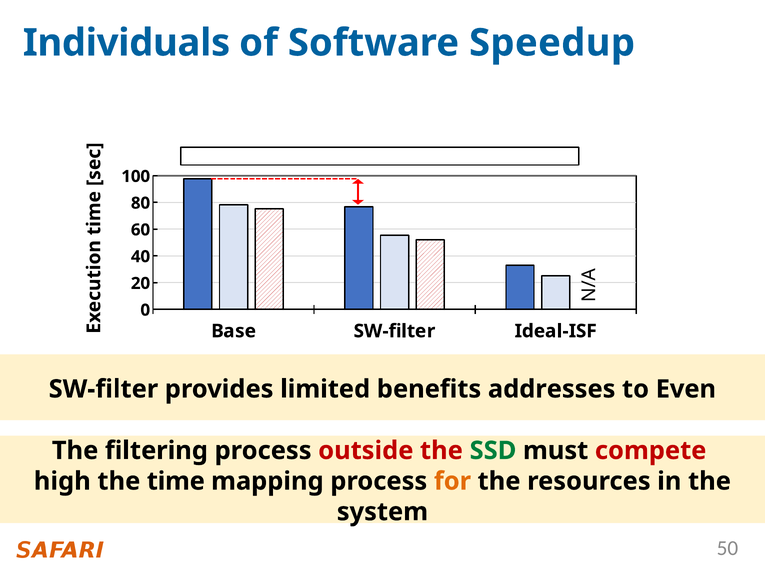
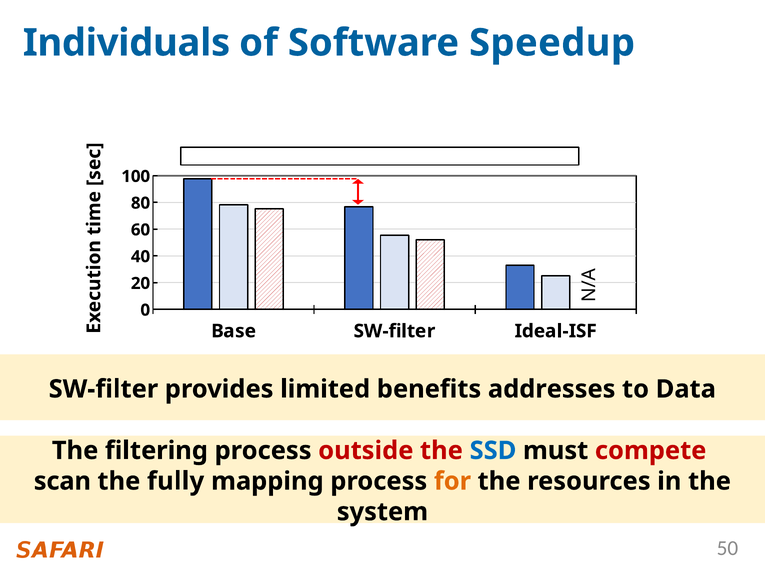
Even: Even -> Data (686, 389)
SSD colour: green -> blue (493, 450)
high: high -> scan (62, 481)
time: time -> fully (176, 481)
